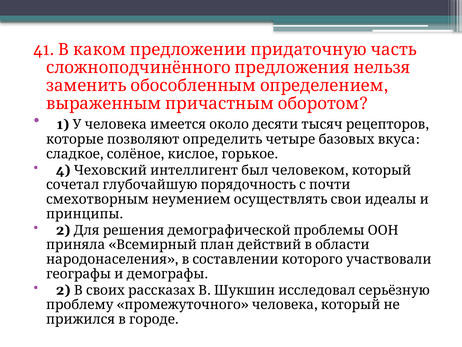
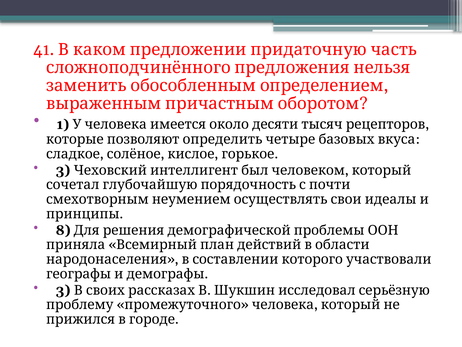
4: 4 -> 3 (63, 170)
2: 2 -> 8 (63, 230)
2: 2 -> 3 (63, 290)
